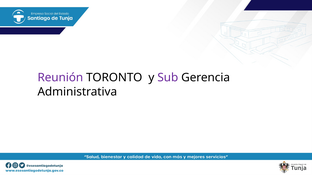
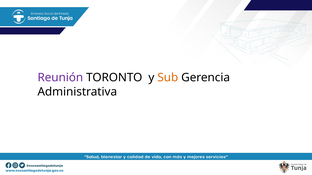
Sub colour: purple -> orange (168, 78)
